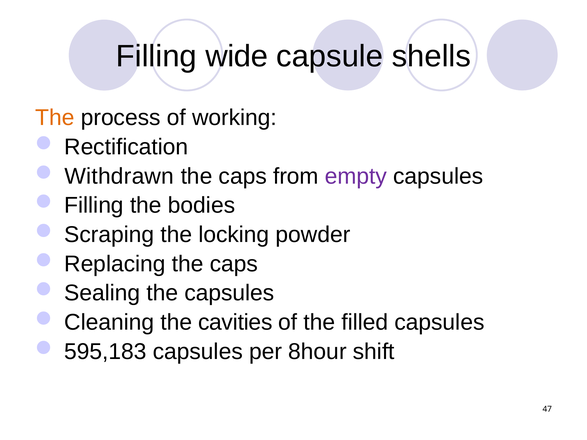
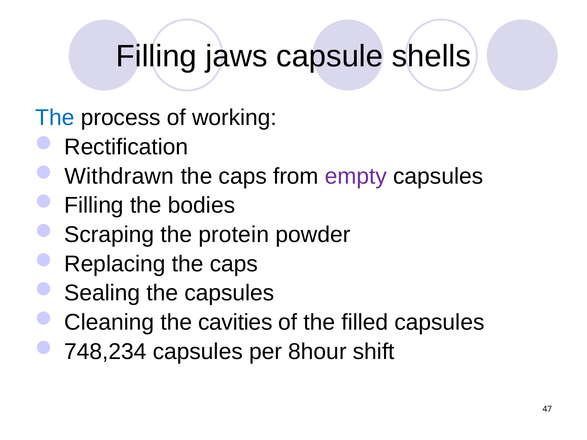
wide: wide -> jaws (237, 56)
The colour: orange -> blue (55, 118)
locking: locking -> protein (234, 235)
595,183: 595,183 -> 748,234 (105, 352)
